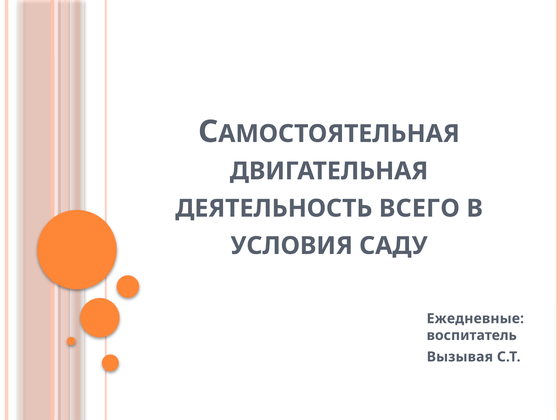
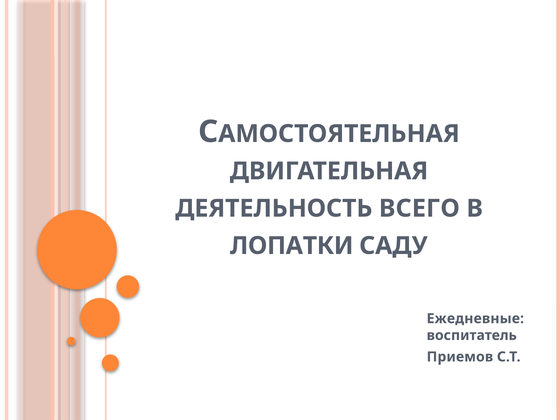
УСЛОВИЯ: УСЛОВИЯ -> ЛОПАТКИ (292, 246)
Вызывая: Вызывая -> Приемов (460, 357)
